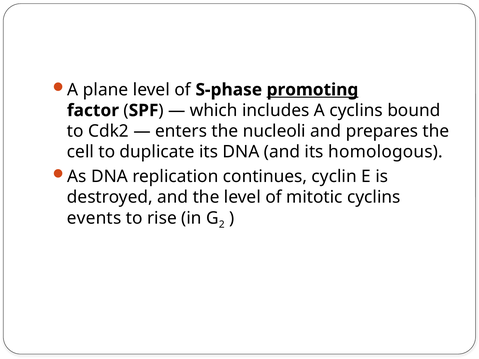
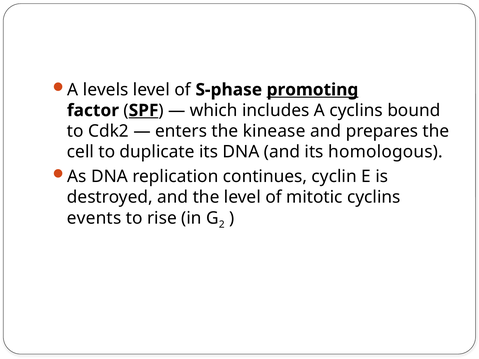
plane: plane -> levels (106, 90)
SPF underline: none -> present (144, 111)
nucleoli: nucleoli -> kinease (274, 131)
